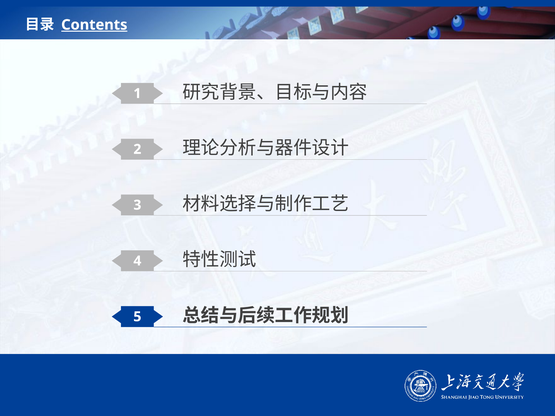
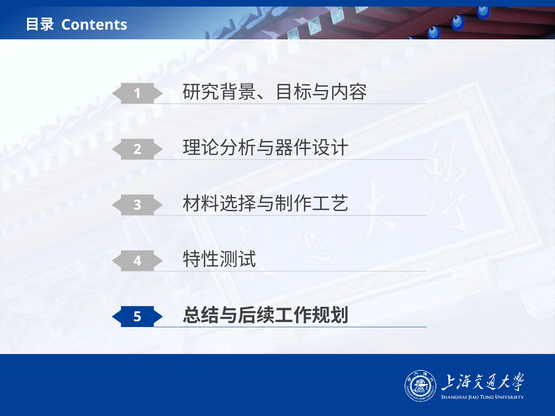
Contents underline: present -> none (94, 25)
